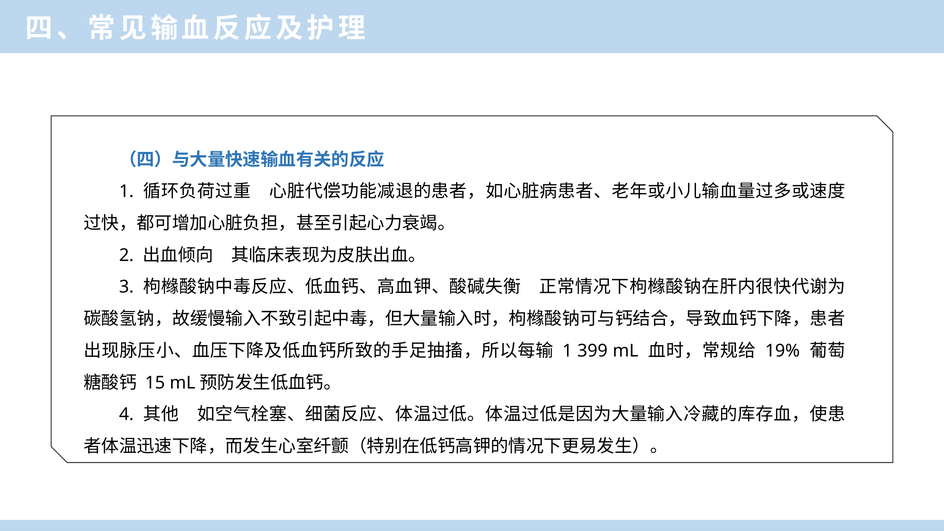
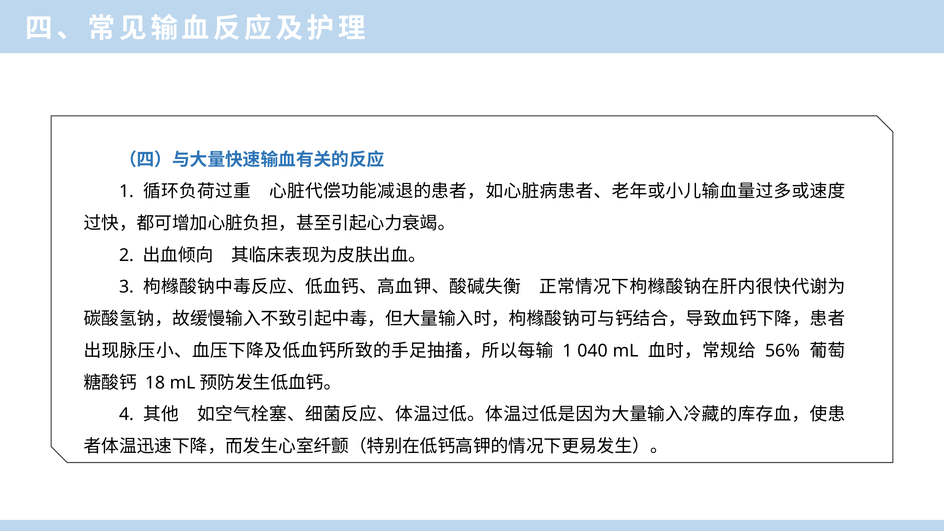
399: 399 -> 040 (593, 351)
19%: 19% -> 56% (782, 351)
15: 15 -> 18 (155, 383)
